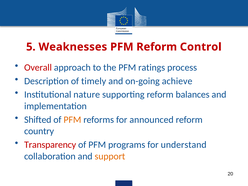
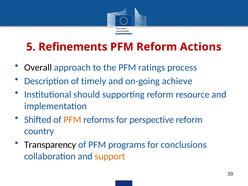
Weaknesses: Weaknesses -> Refinements (73, 47)
Control: Control -> Actions (201, 47)
Overall colour: red -> black (38, 68)
nature: nature -> should (87, 95)
balances: balances -> resource (193, 95)
announced: announced -> perspective (152, 120)
Transparency colour: red -> black (50, 145)
understand: understand -> conclusions (184, 145)
